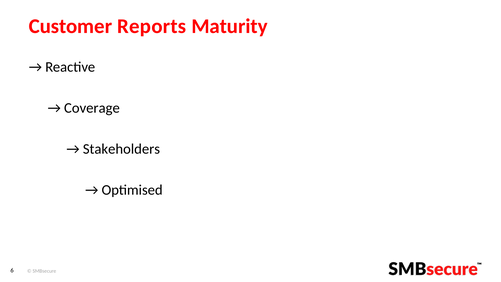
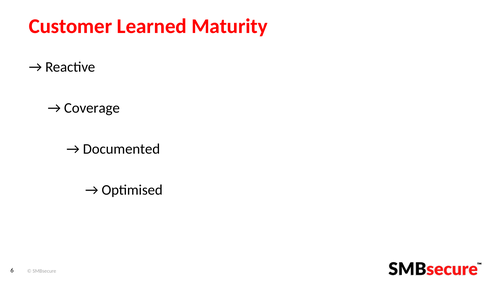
Reports: Reports -> Learned (152, 26)
Stakeholders: Stakeholders -> Documented (121, 149)
